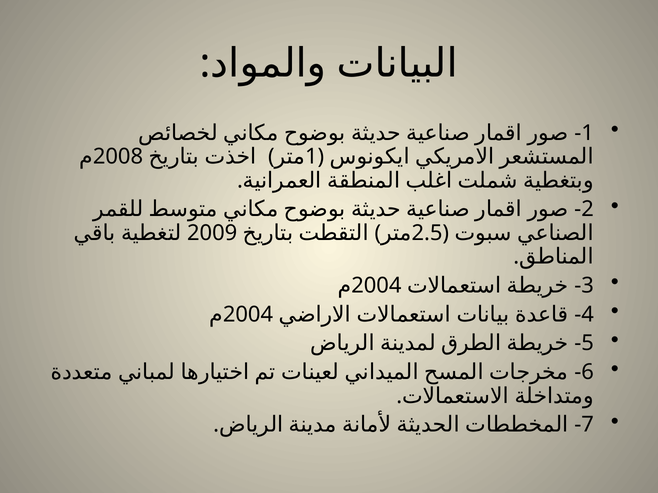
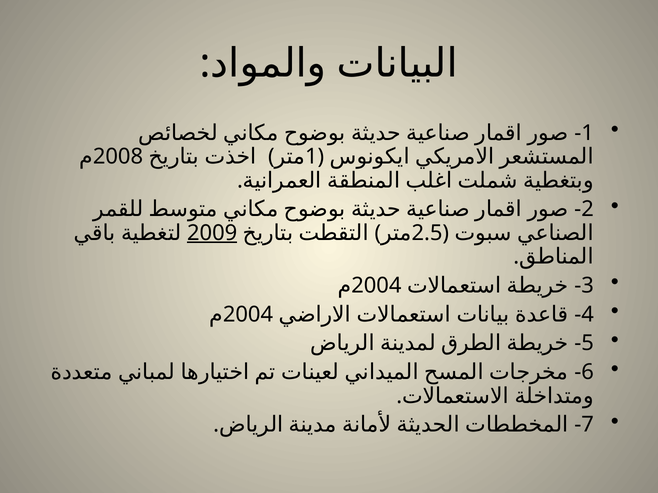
2009 underline: none -> present (212, 233)
